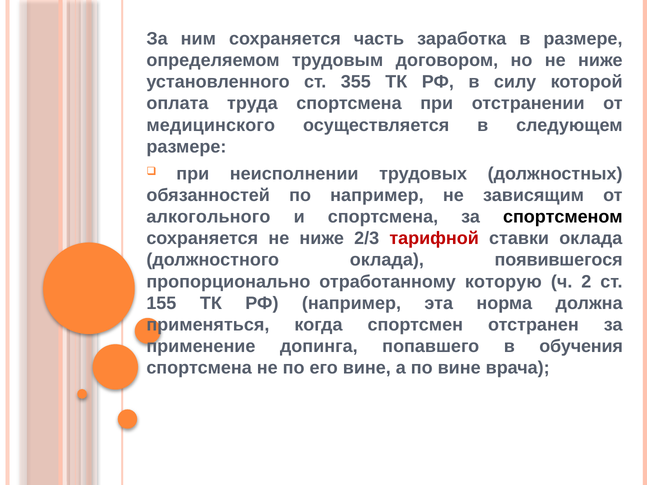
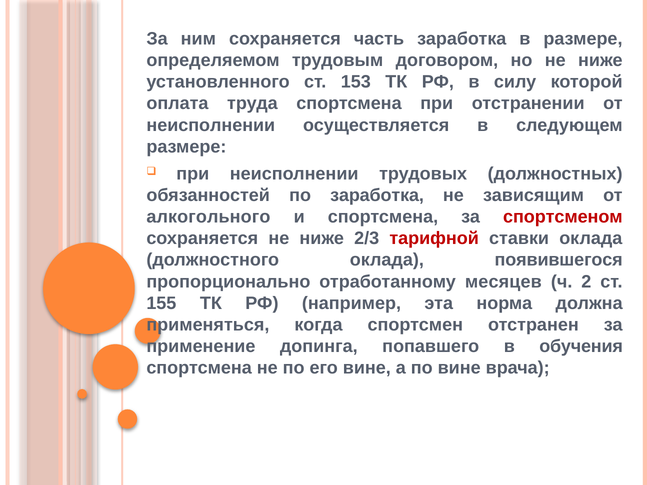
355: 355 -> 153 (356, 82)
медицинского: медицинского -> неисполнении (211, 125)
по например: например -> заработка (377, 195)
спортсменом colour: black -> red (563, 217)
которую: которую -> месяцев (503, 282)
